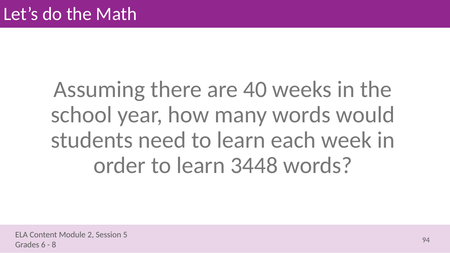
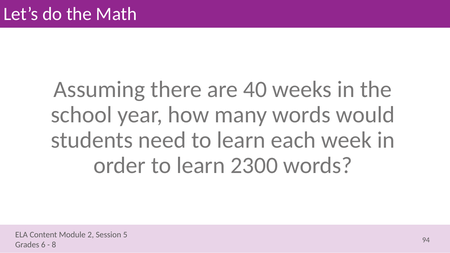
3448: 3448 -> 2300 (254, 165)
